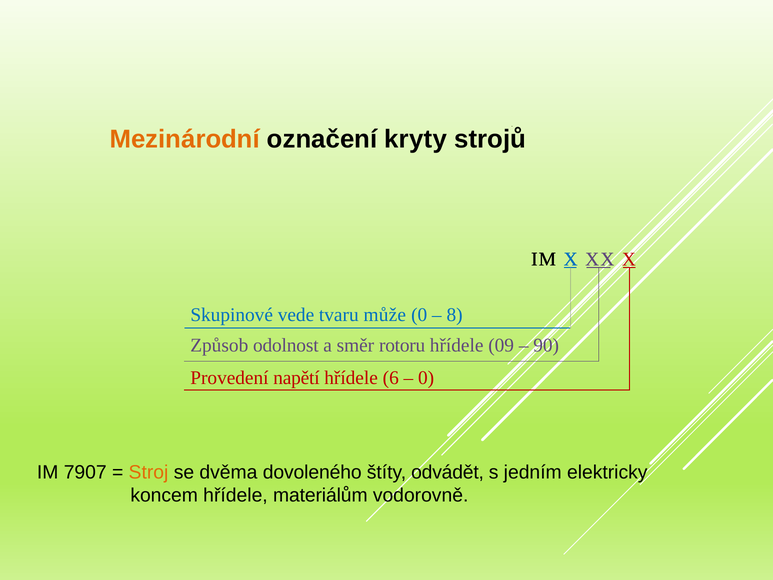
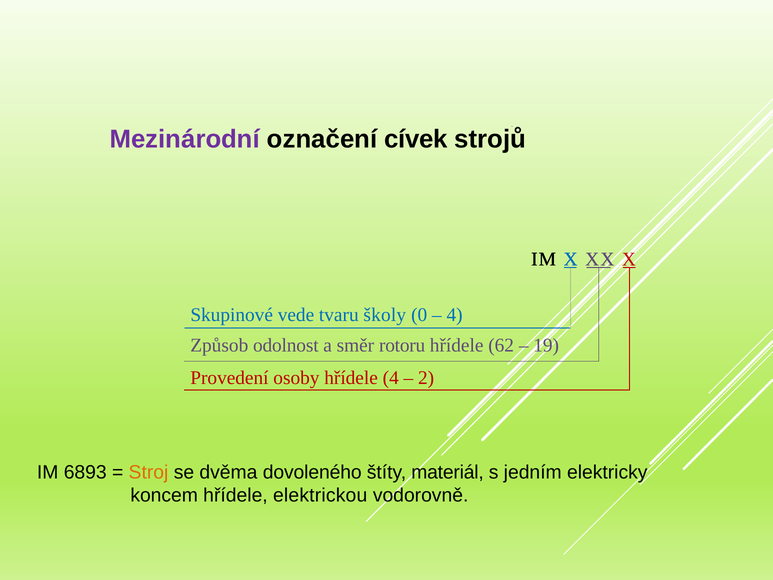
Mezinárodní colour: orange -> purple (185, 139)
kryty: kryty -> cívek (416, 139)
může: může -> školy (385, 315)
8: 8 -> 4 (455, 315)
09: 09 -> 62 (501, 345)
90: 90 -> 19 (546, 345)
napětí: napětí -> osoby (296, 378)
hřídele 6: 6 -> 4 (391, 378)
0: 0 -> 2 (426, 378)
7907: 7907 -> 6893 (85, 472)
odvádět: odvádět -> materiál (448, 472)
materiálům: materiálům -> elektrickou (320, 495)
